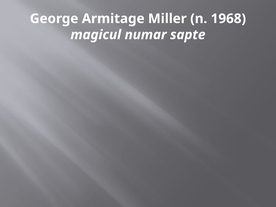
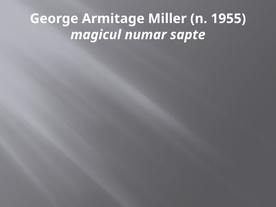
1968: 1968 -> 1955 (228, 19)
